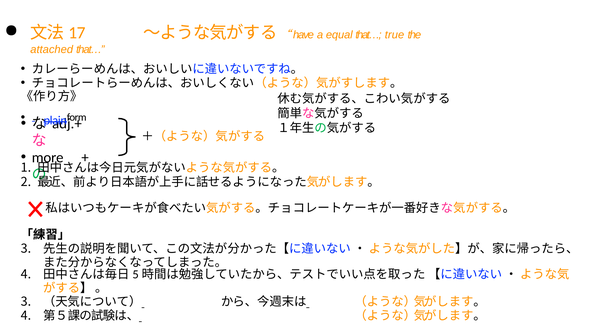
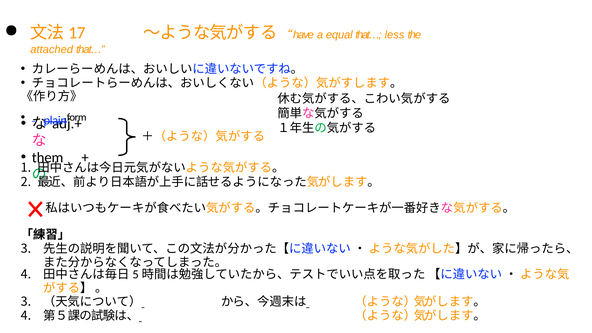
true: true -> less (395, 35)
more: more -> them (48, 157)
